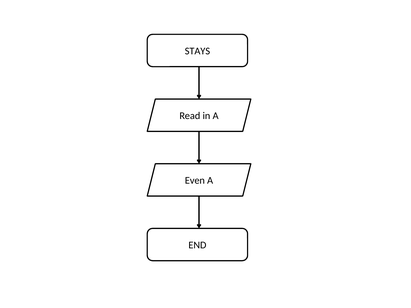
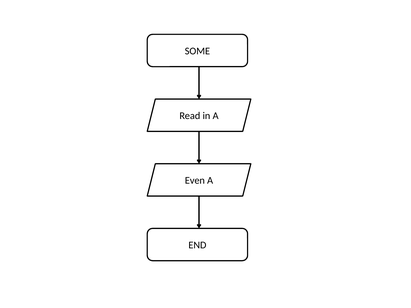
STAYS: STAYS -> SOME (197, 51)
